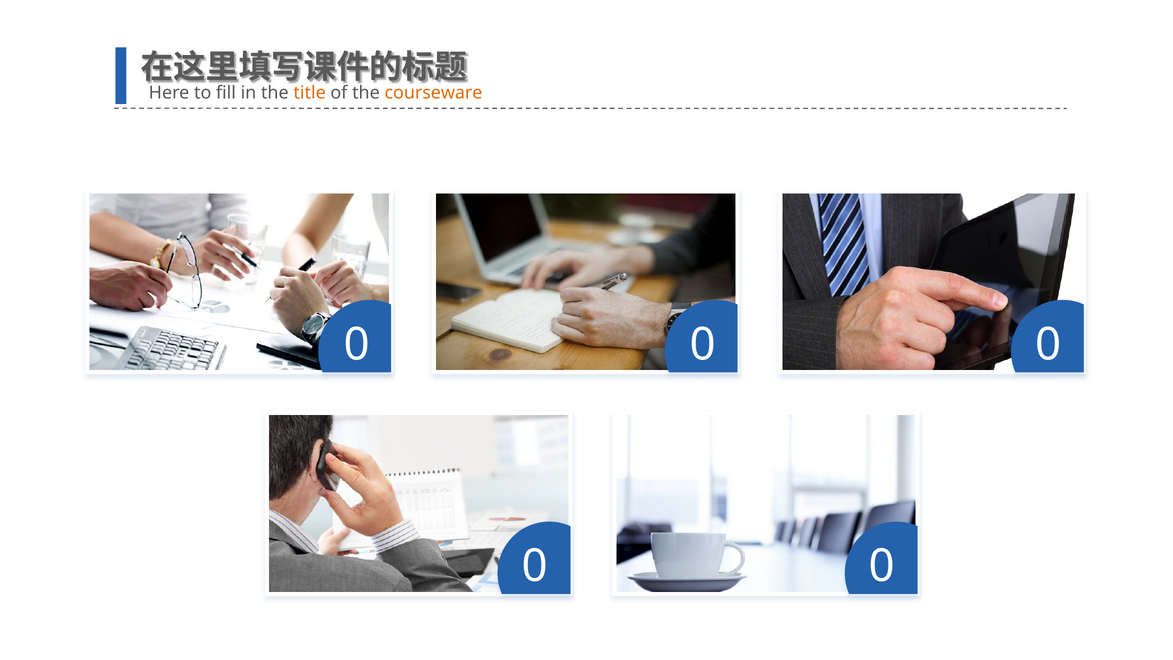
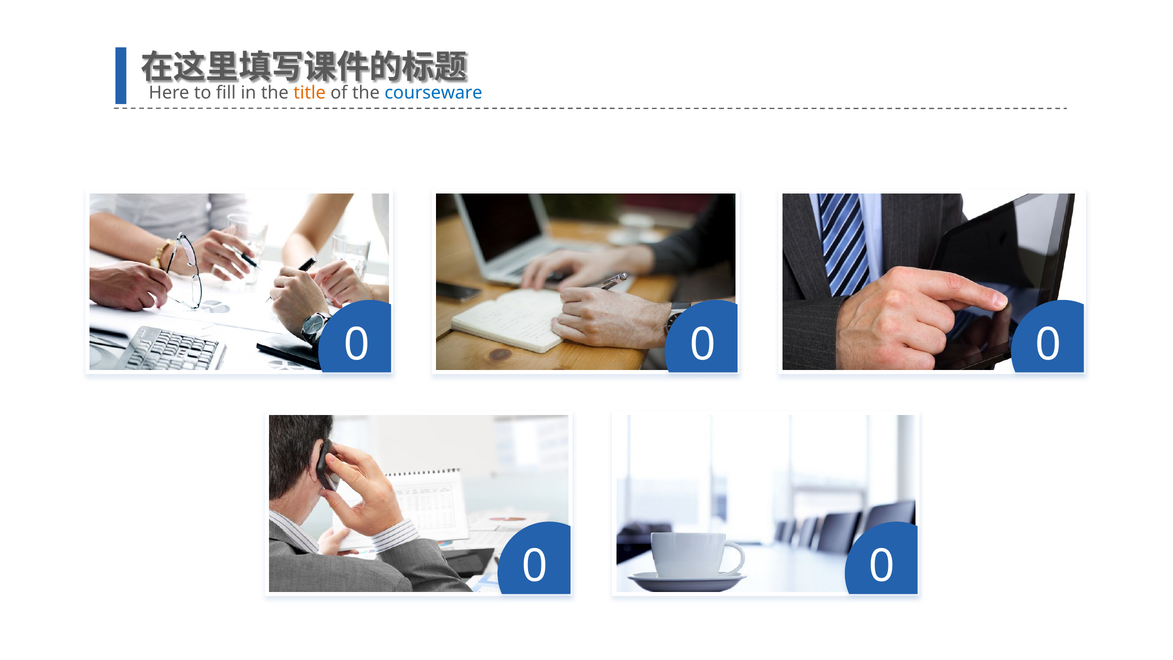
courseware colour: orange -> blue (433, 93)
